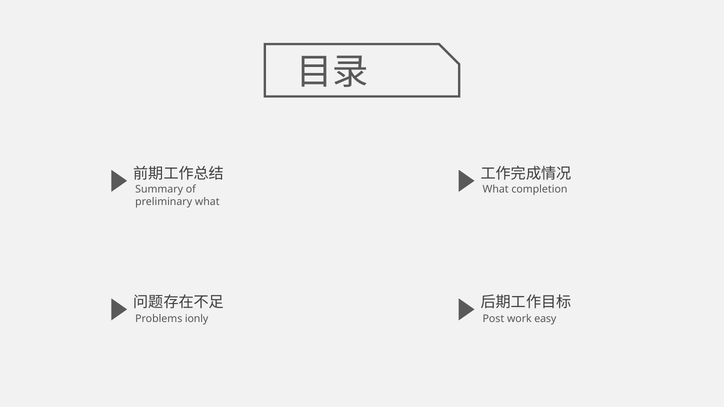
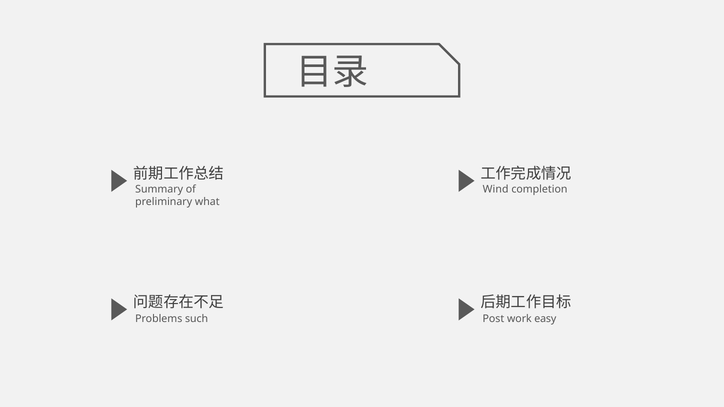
What: What -> Wind (496, 189)
ionly: ionly -> such (197, 319)
